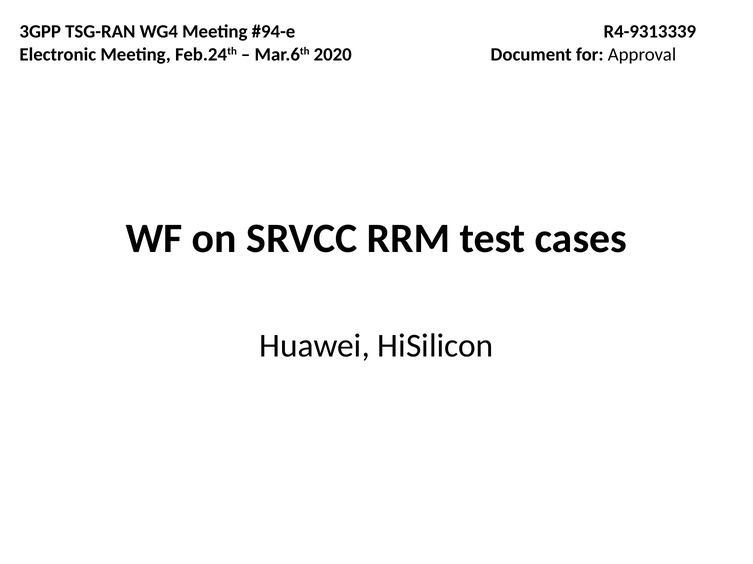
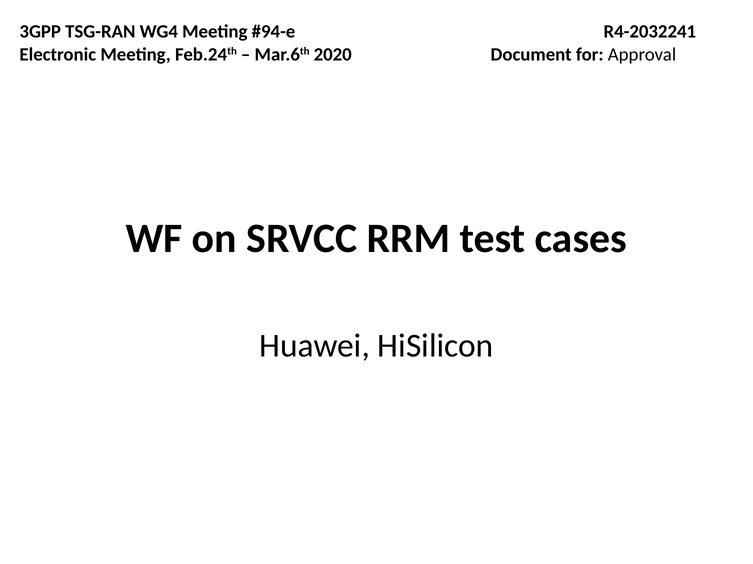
R4-9313339: R4-9313339 -> R4-2032241 (650, 32)
